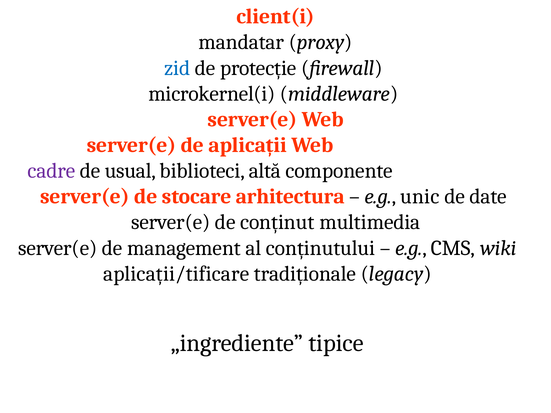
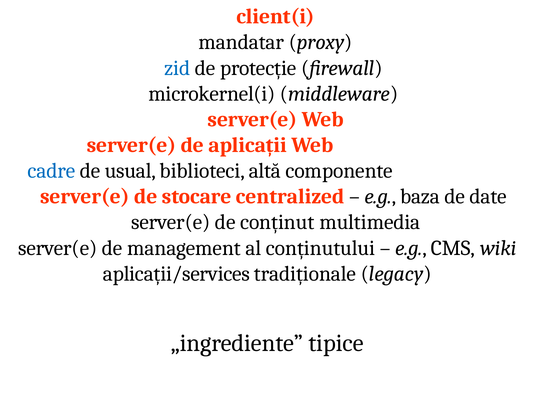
cadre colour: purple -> blue (51, 171)
arhitectura: arhitectura -> centralized (290, 197)
unic: unic -> baza (420, 197)
aplicații/tificare: aplicații/tificare -> aplicații/services (176, 274)
